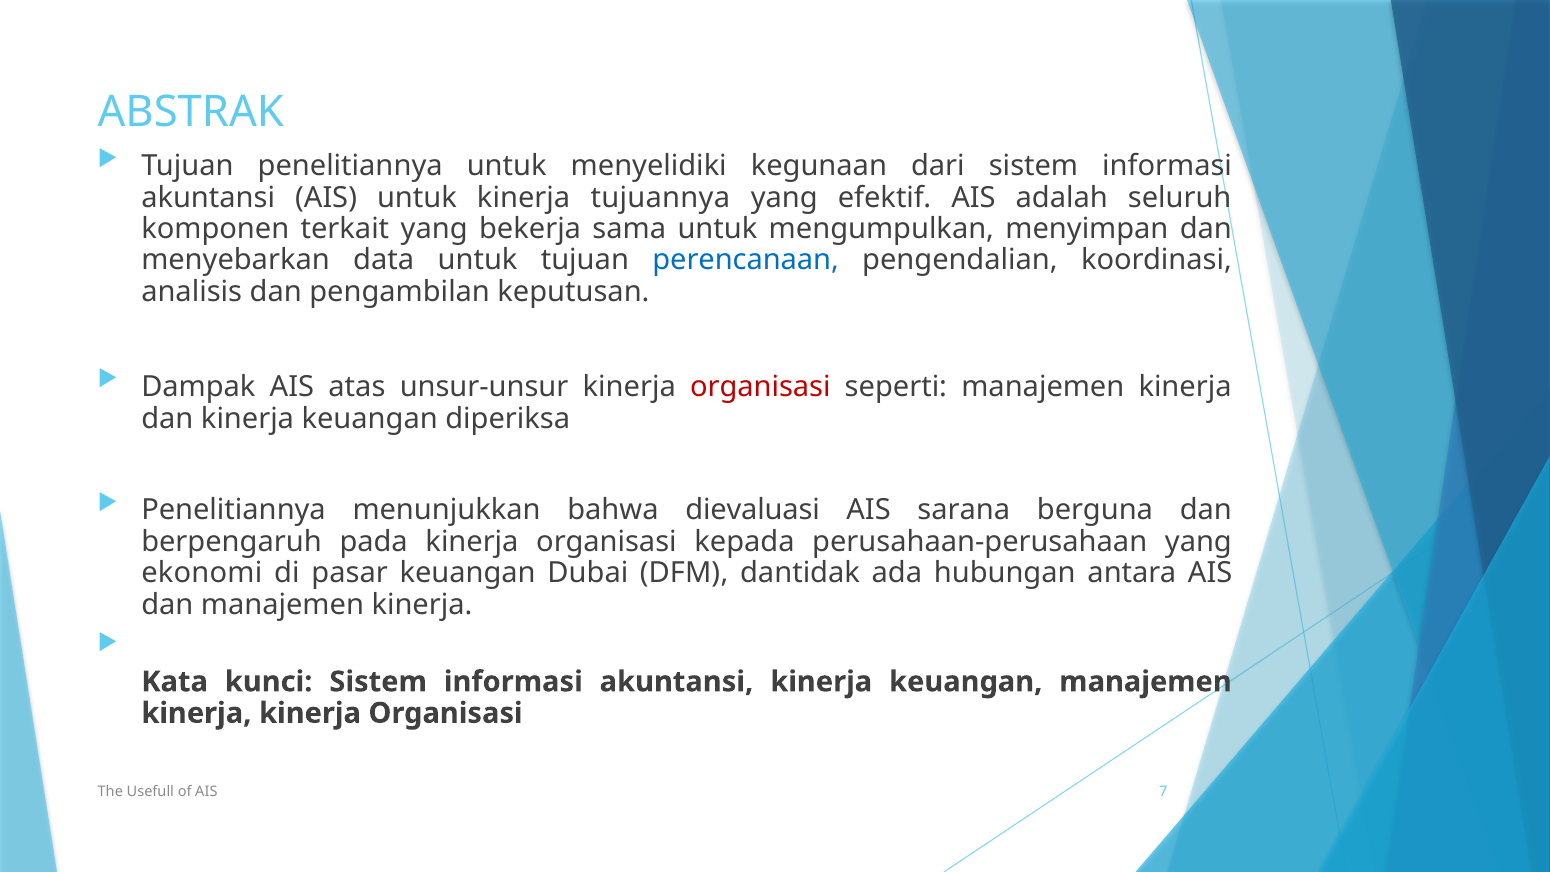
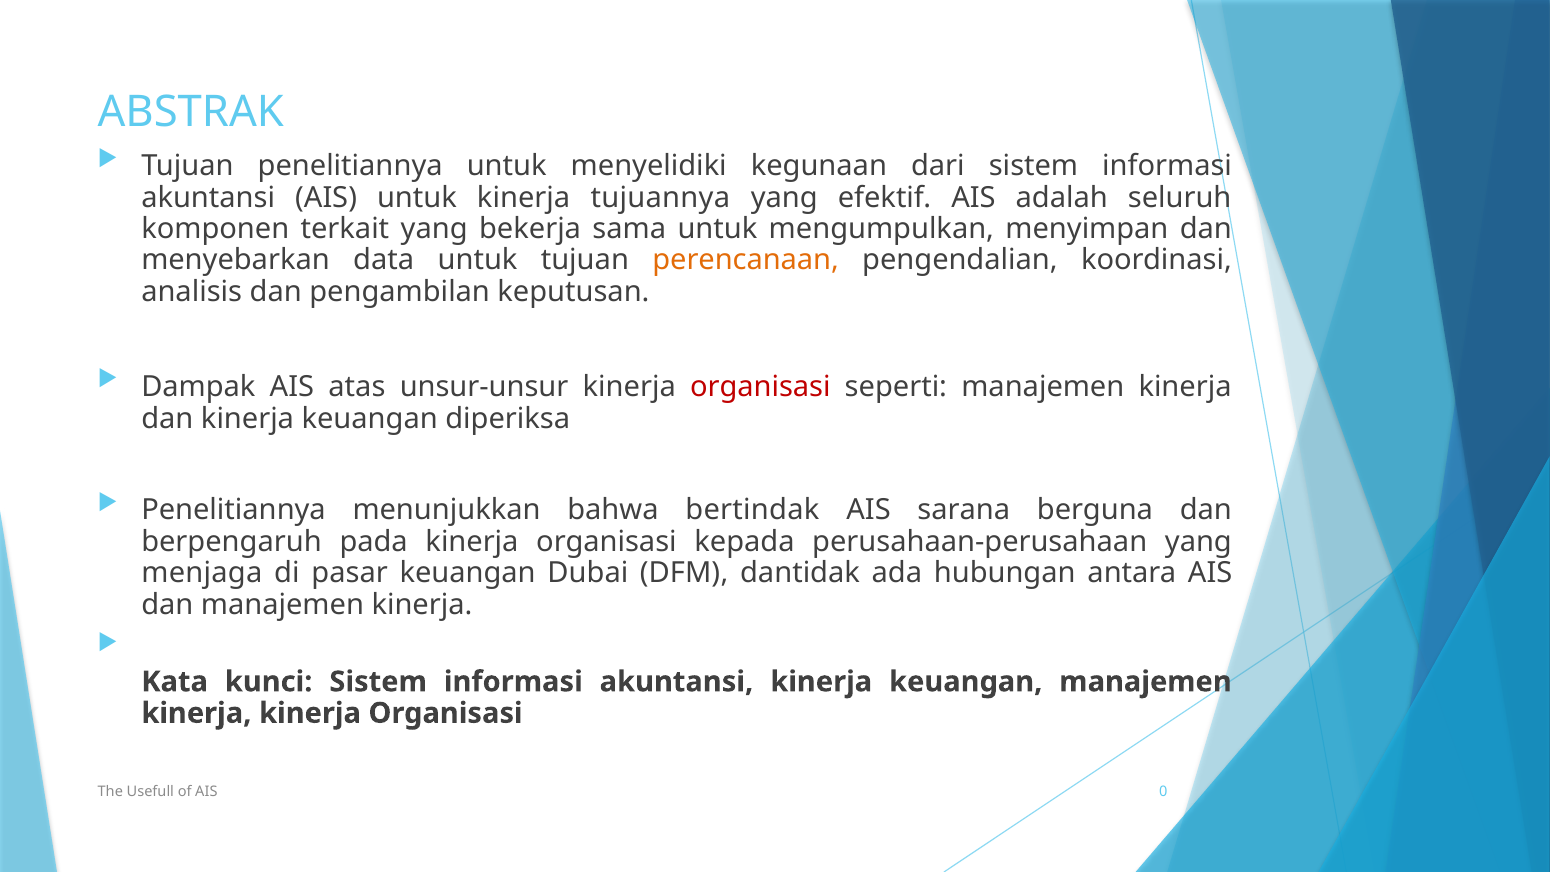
perencanaan colour: blue -> orange (746, 260)
dievaluasi: dievaluasi -> bertindak (752, 510)
ekonomi: ekonomi -> menjaga (202, 573)
7: 7 -> 0 (1163, 791)
